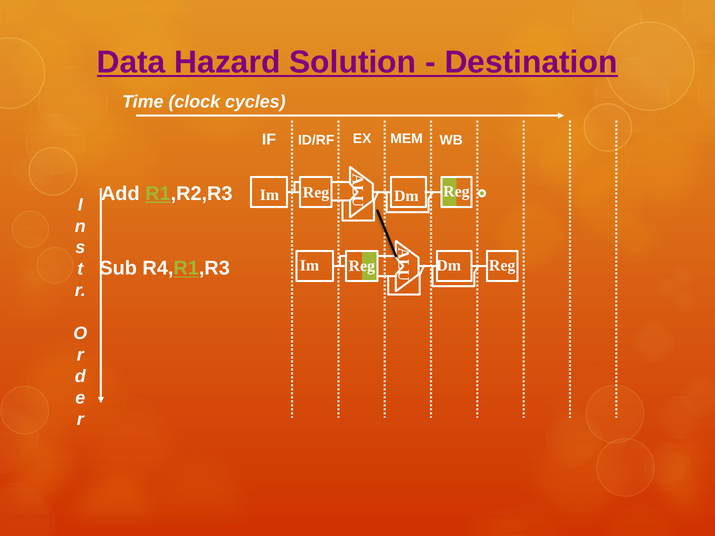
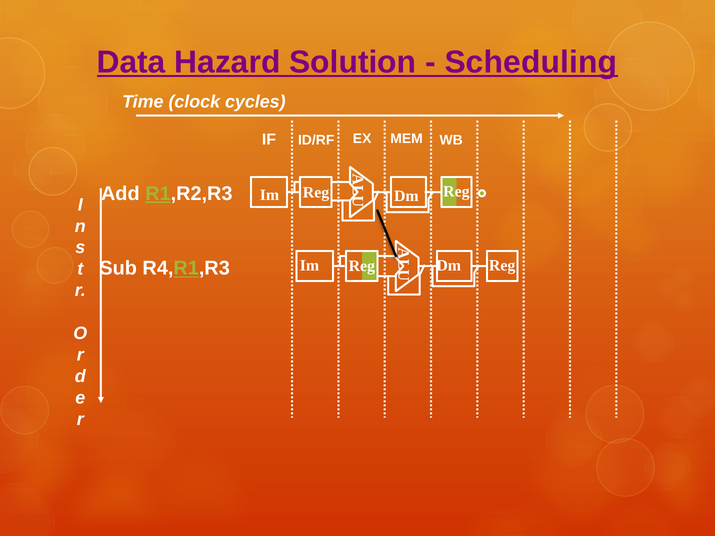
Destination: Destination -> Scheduling (531, 62)
